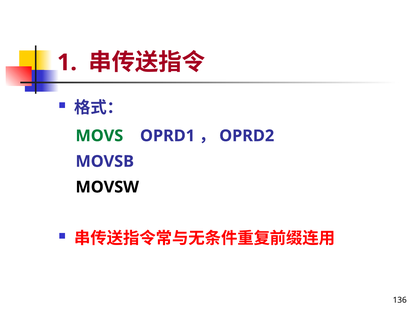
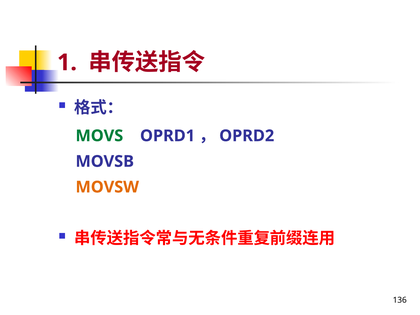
MOVSW colour: black -> orange (107, 187)
